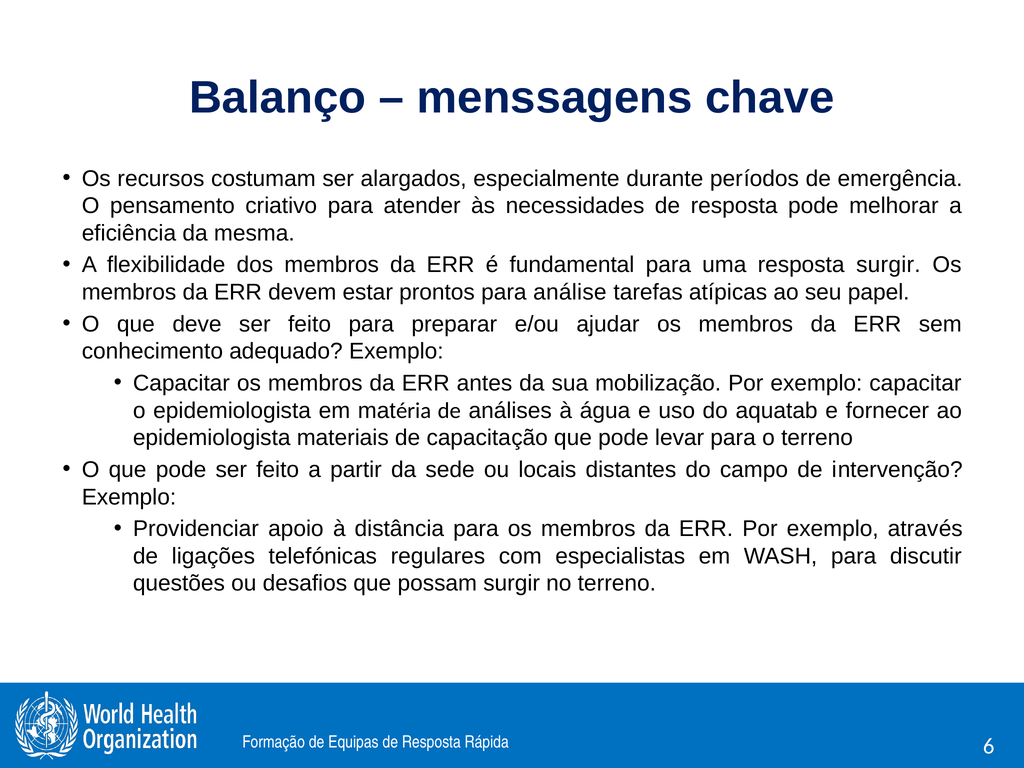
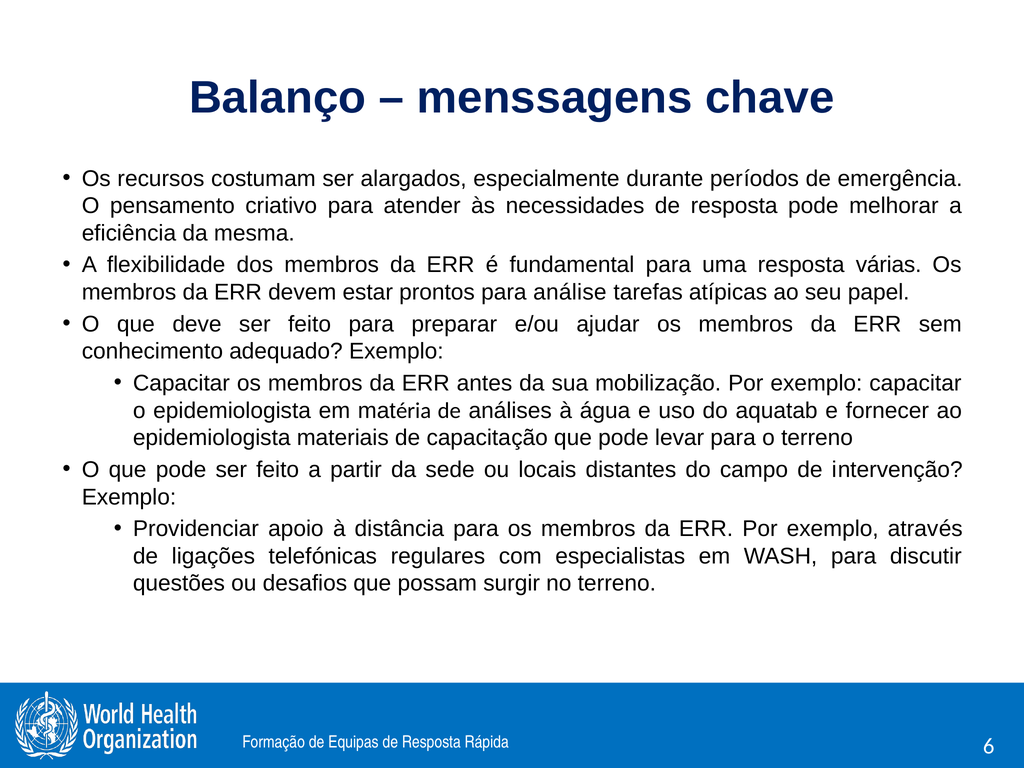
resposta surgir: surgir -> várias (889, 265)
